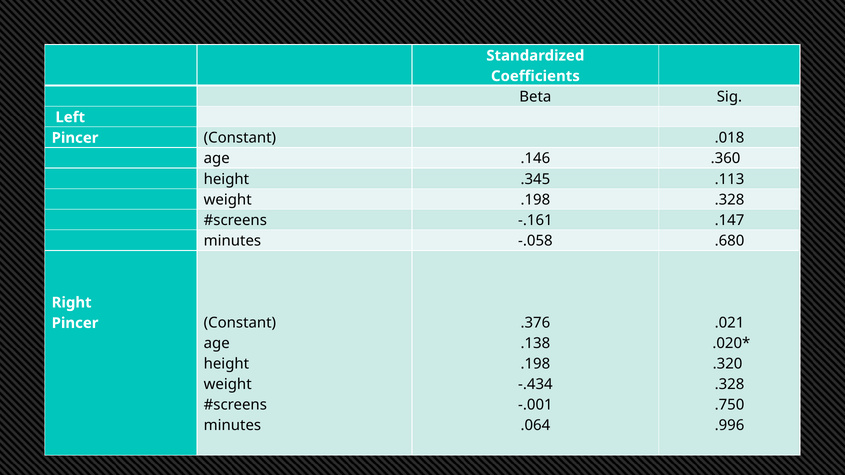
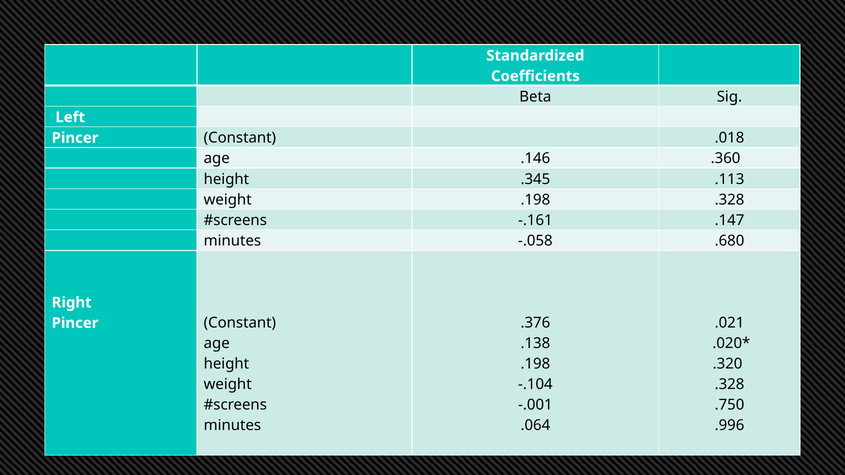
-.434: -.434 -> -.104 (535, 385)
